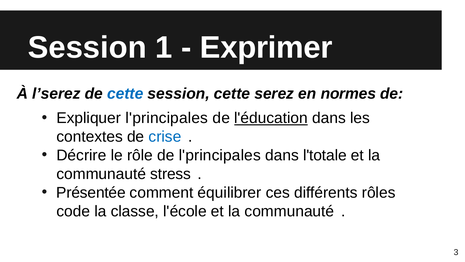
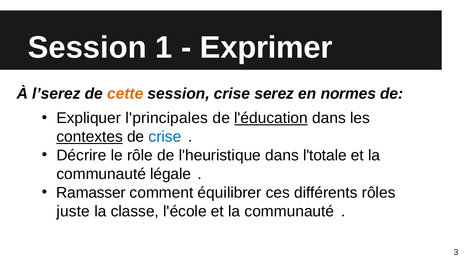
cette colour: blue -> orange (125, 94)
session cette: cette -> crise (232, 94)
contextes underline: none -> present (90, 136)
de l'principales: l'principales -> l'heuristique (220, 155)
stress: stress -> légale (171, 174)
Présentée: Présentée -> Ramasser (91, 192)
code: code -> juste (73, 211)
